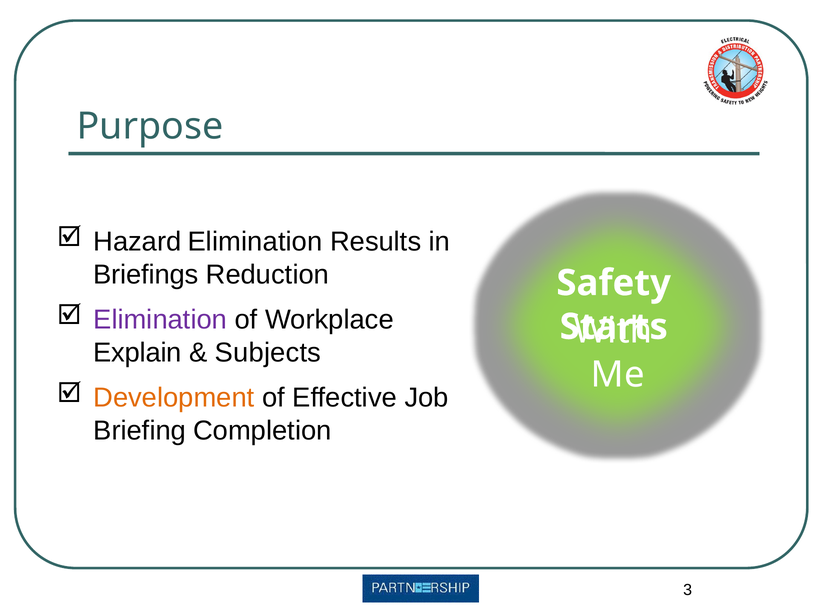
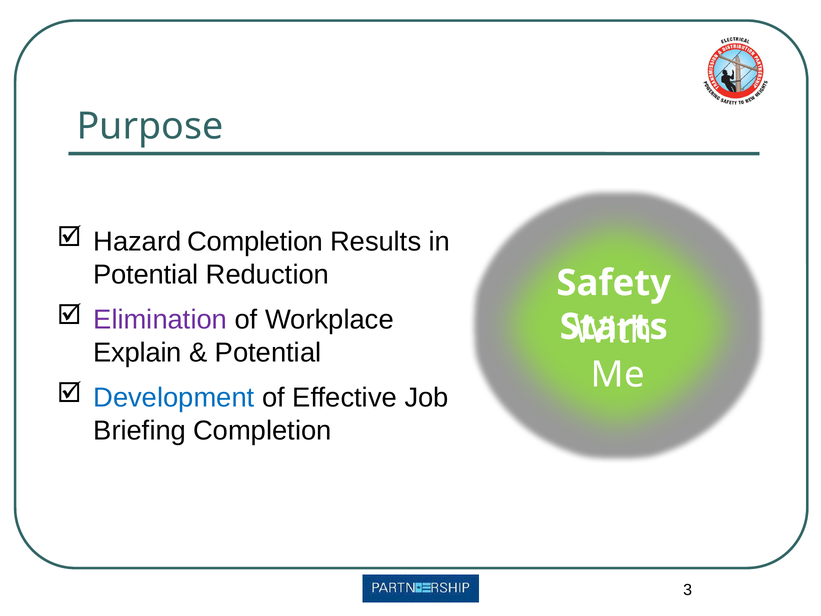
Hazard Elimination: Elimination -> Completion (255, 242)
Briefings: Briefings -> Potential (146, 275)
Subjects: Subjects -> Potential (268, 352)
Development colour: orange -> blue (174, 398)
